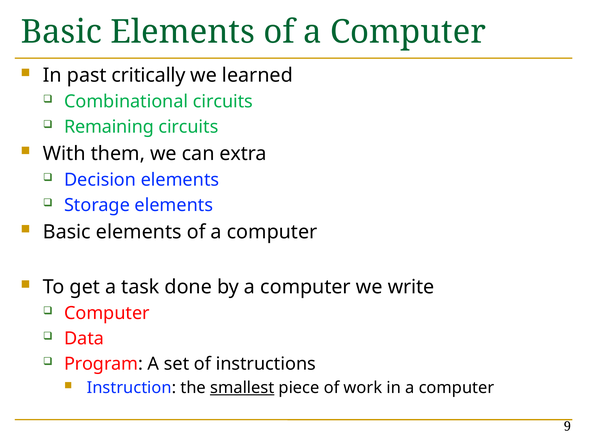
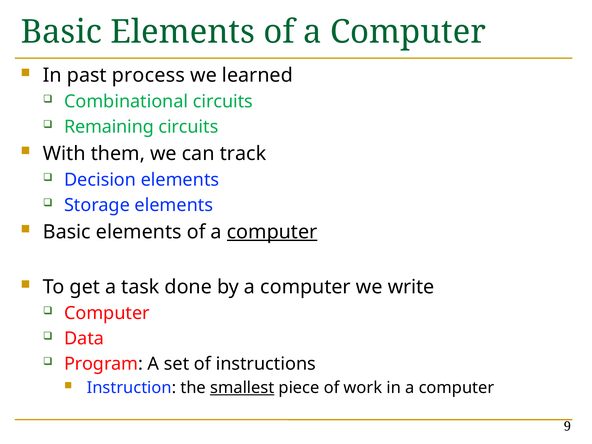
critically: critically -> process (148, 75)
extra: extra -> track (243, 154)
computer underline: none -> present (272, 232)
